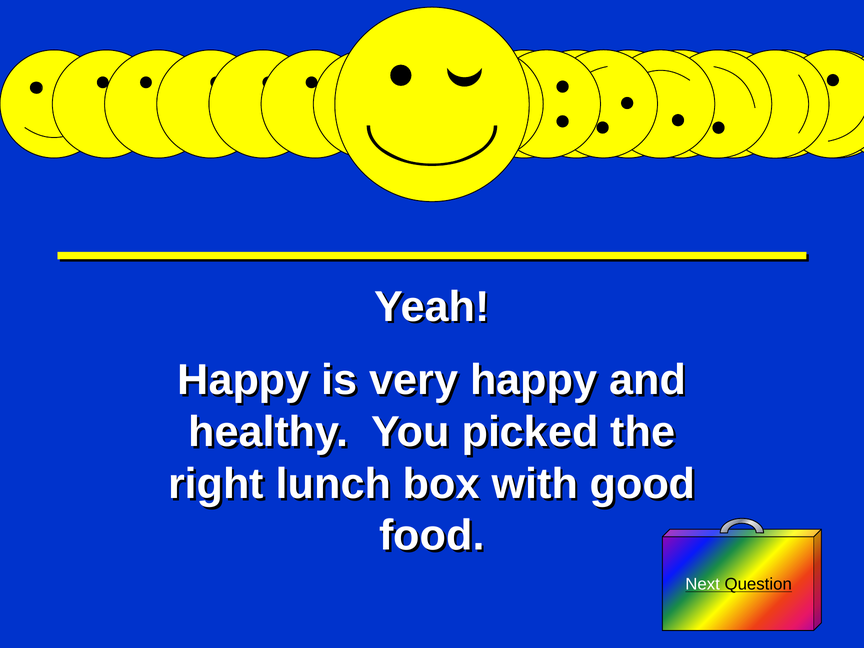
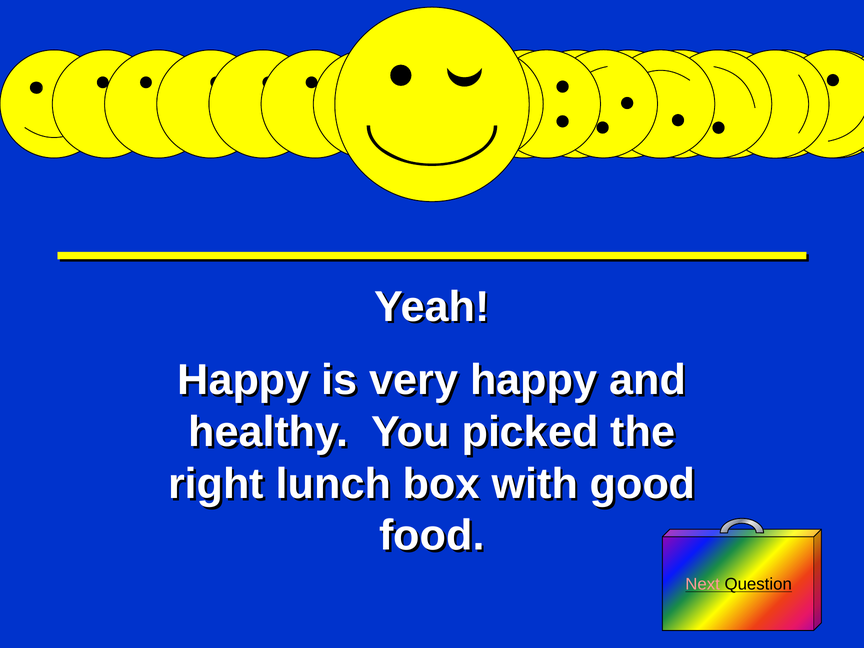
Next colour: white -> pink (703, 584)
